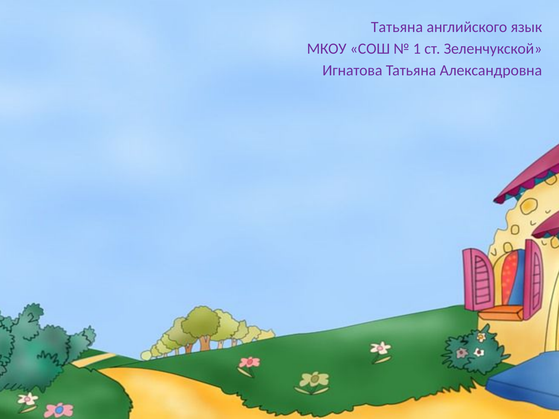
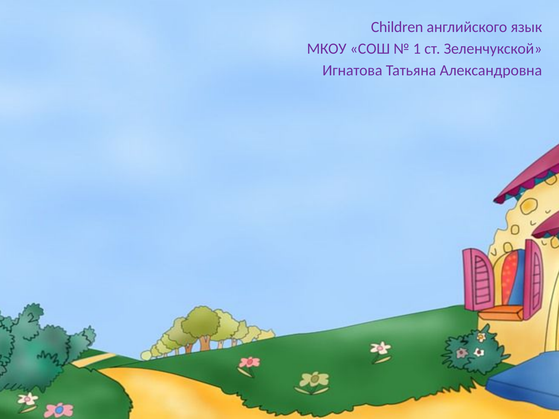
Татьяна: Татьяна -> Children (397, 27)
